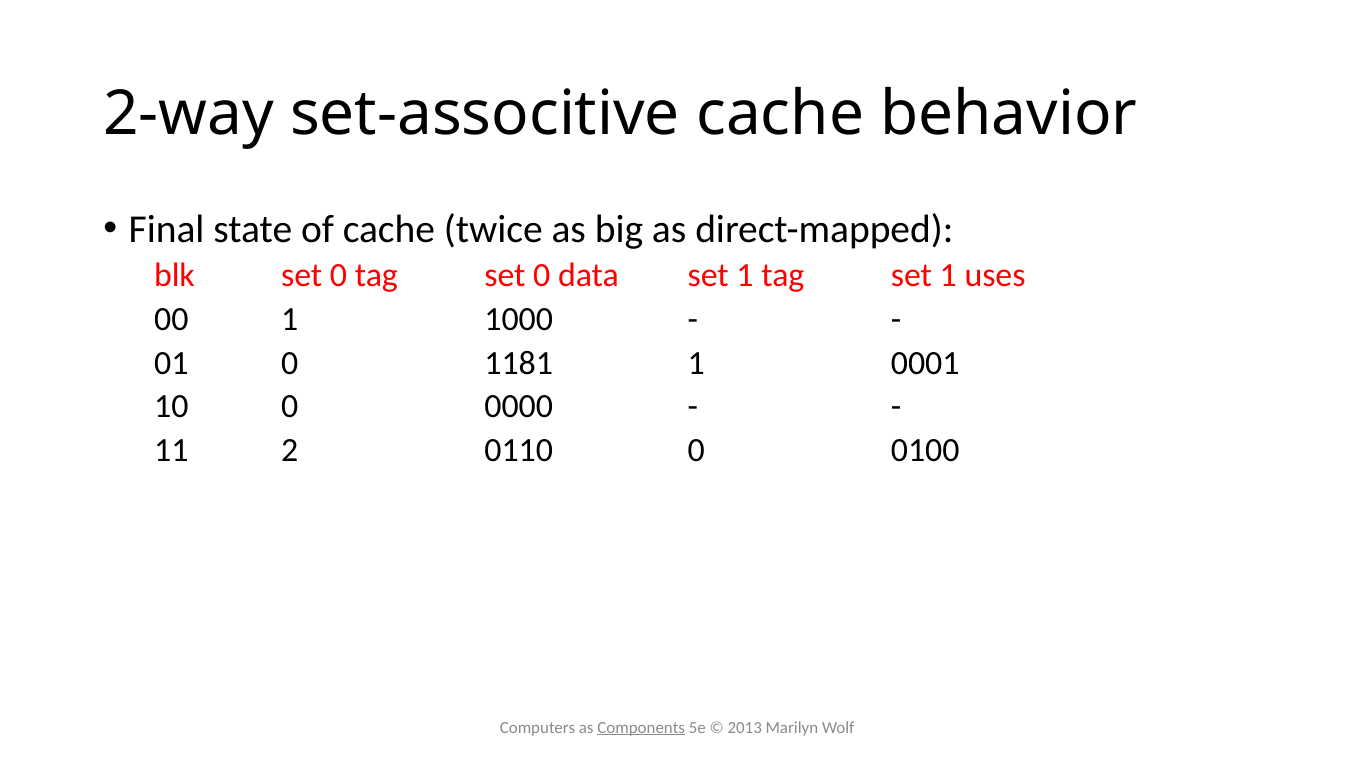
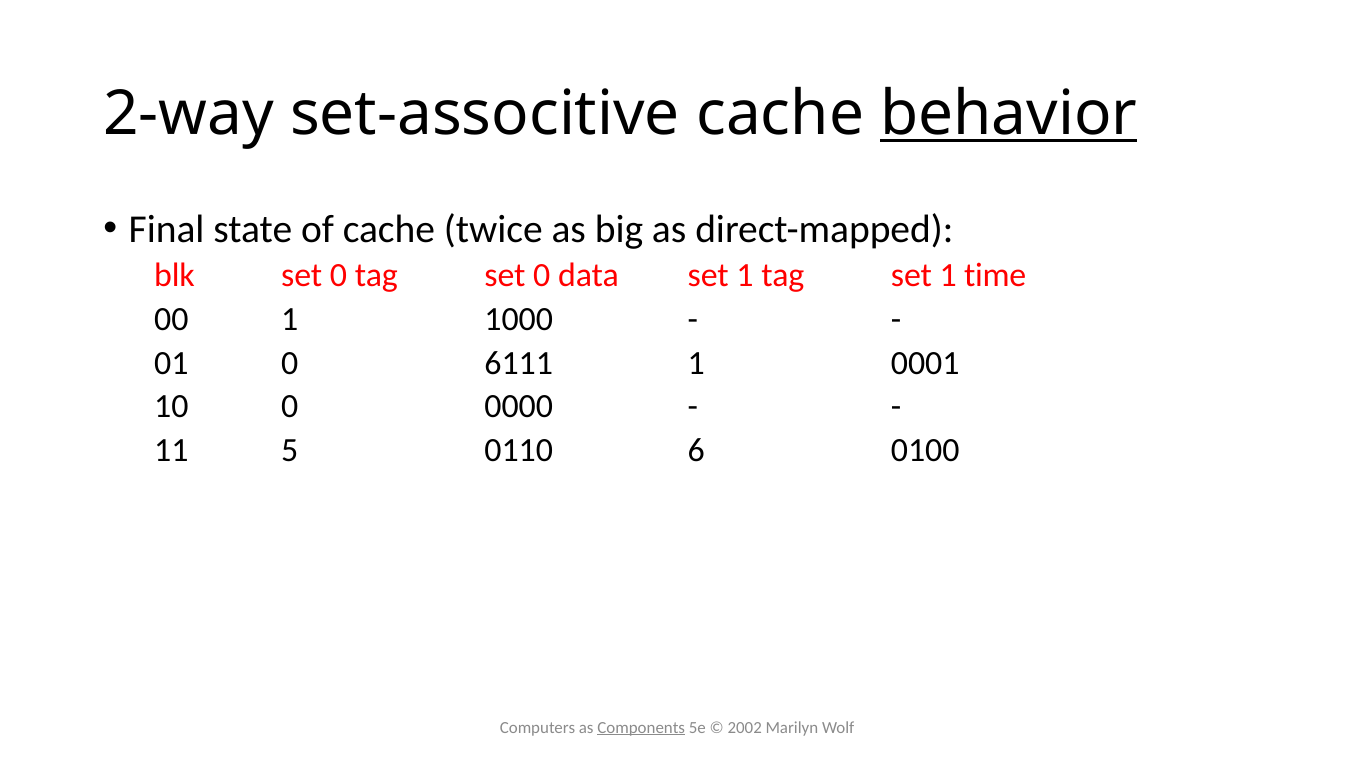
behavior underline: none -> present (1009, 114)
uses: uses -> time (995, 276)
1181: 1181 -> 6111 (519, 363)
2: 2 -> 5 (290, 450)
0110 0: 0 -> 6 (696, 450)
2013: 2013 -> 2002 (745, 728)
